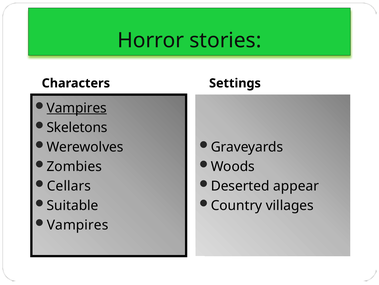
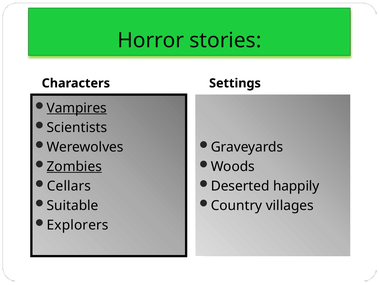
Skeletons: Skeletons -> Scientists (77, 127)
Zombies underline: none -> present (74, 166)
appear: appear -> happily (296, 186)
Vampires: Vampires -> Explorers (78, 225)
